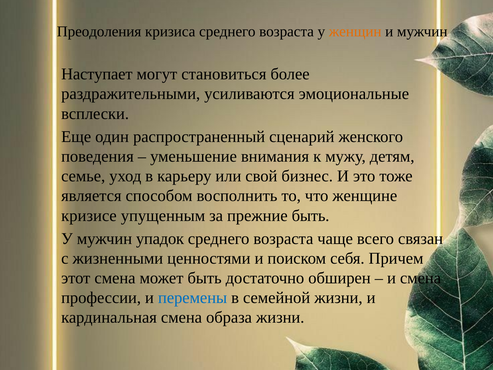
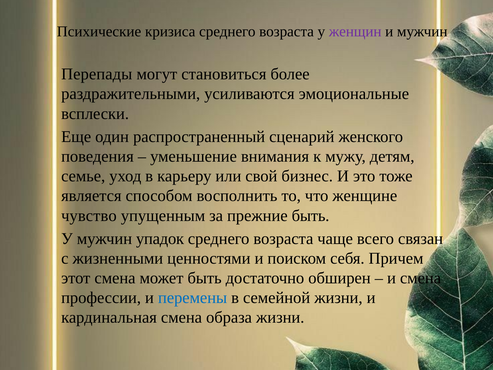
Преодоления: Преодоления -> Психические (99, 31)
женщин colour: orange -> purple (355, 31)
Наступает: Наступает -> Перепады (97, 74)
кризисе: кризисе -> чувство (89, 215)
